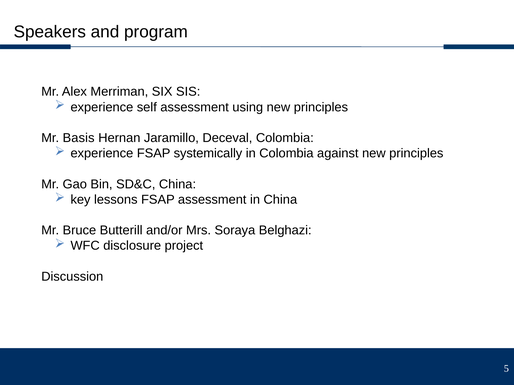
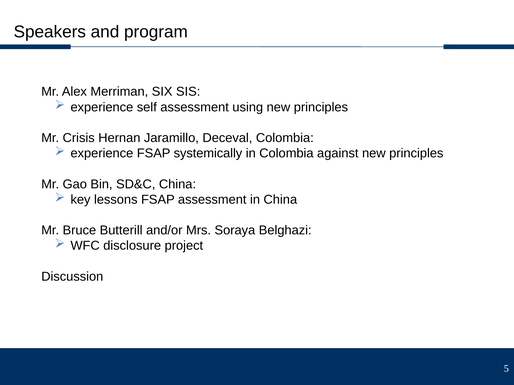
Basis: Basis -> Crisis (79, 138)
